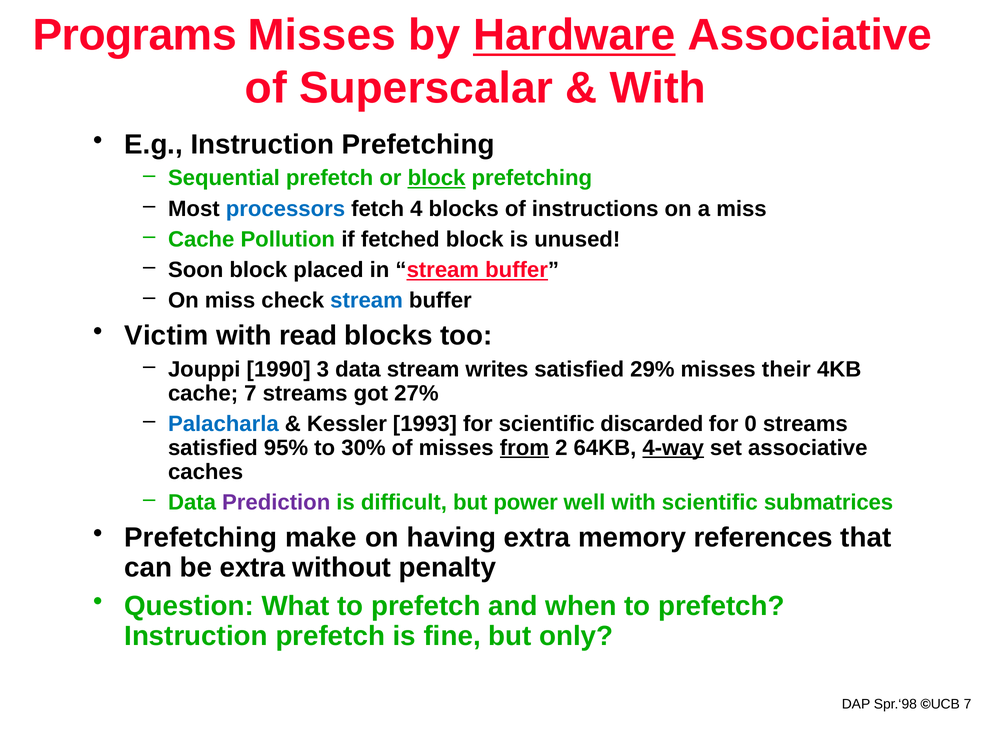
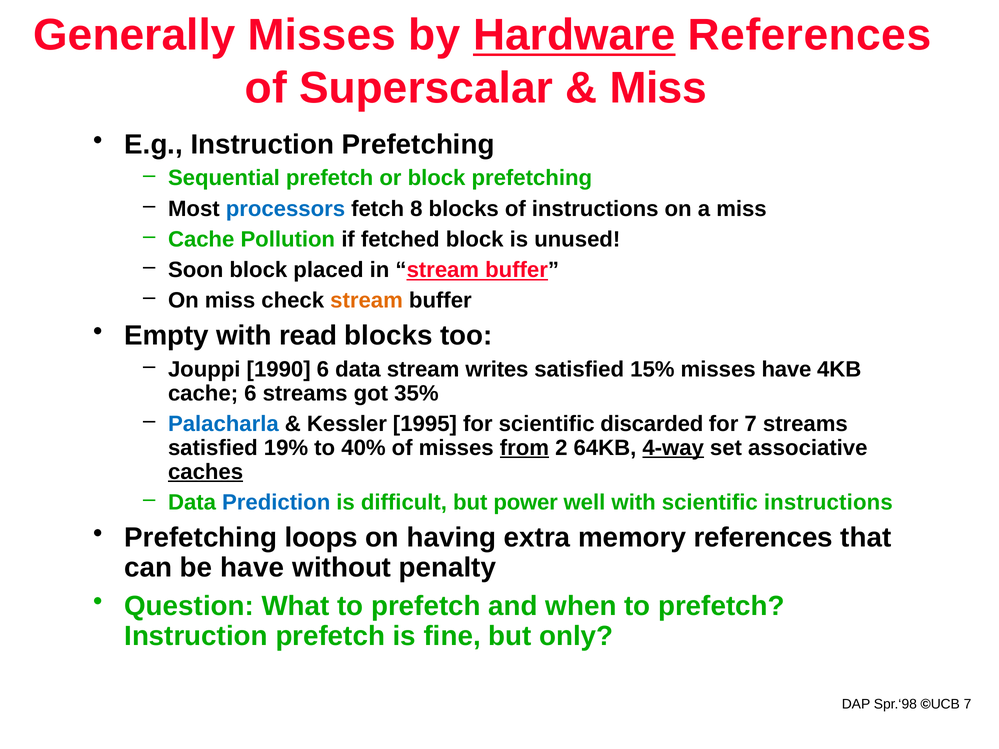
Programs: Programs -> Generally (134, 35)
Hardware Associative: Associative -> References (810, 35)
With: With -> Miss (658, 88)
block underline: present -> none (437, 178)
4: 4 -> 8 (416, 209)
stream colour: blue -> orange (367, 301)
Victim: Victim -> Empty (167, 336)
1990 3: 3 -> 6 (323, 369)
29%: 29% -> 15% (652, 369)
misses their: their -> have (786, 369)
cache 7: 7 -> 6 (250, 393)
27%: 27% -> 35% (416, 393)
1993: 1993 -> 1995 (425, 424)
for 0: 0 -> 7 (751, 424)
95%: 95% -> 19% (286, 448)
30%: 30% -> 40% (364, 448)
caches underline: none -> present (206, 472)
Prediction colour: purple -> blue (276, 503)
scientific submatrices: submatrices -> instructions (828, 503)
make: make -> loops (321, 538)
be extra: extra -> have (252, 568)
